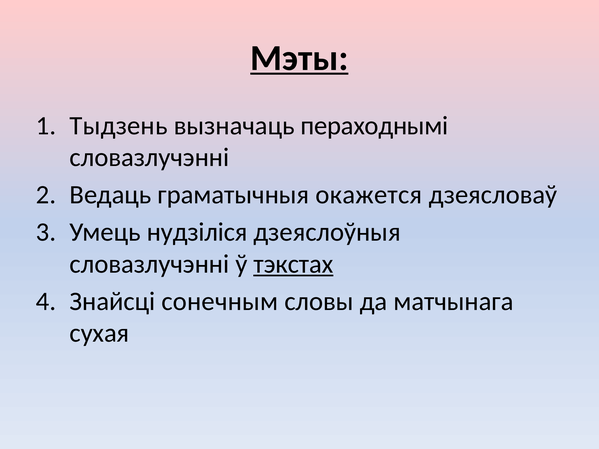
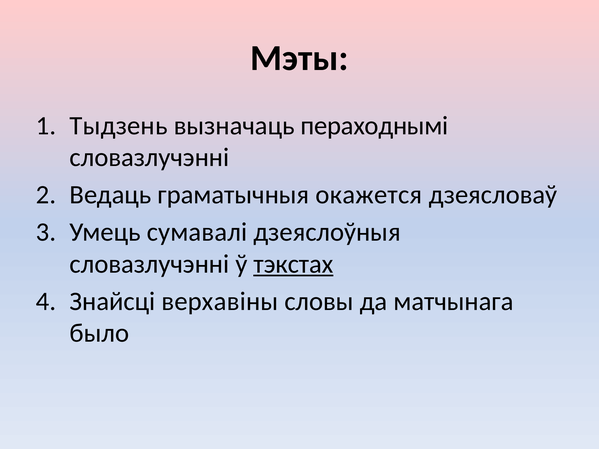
Мэты underline: present -> none (299, 58)
нудзіліся: нудзіліся -> сумавалі (197, 232)
сонечным: сонечным -> верхавіны (220, 301)
сухая: сухая -> было (99, 333)
